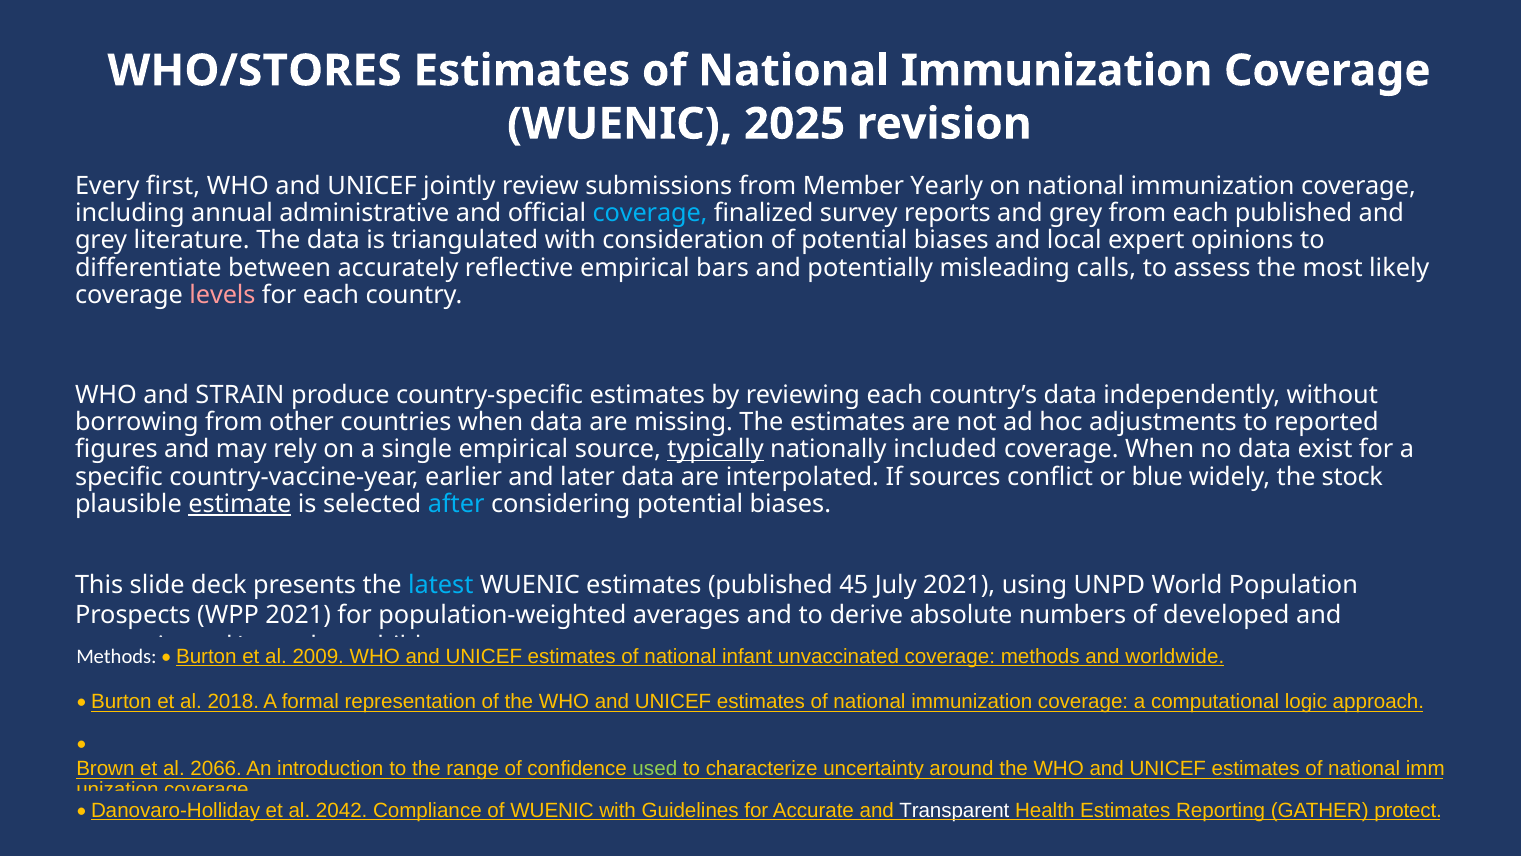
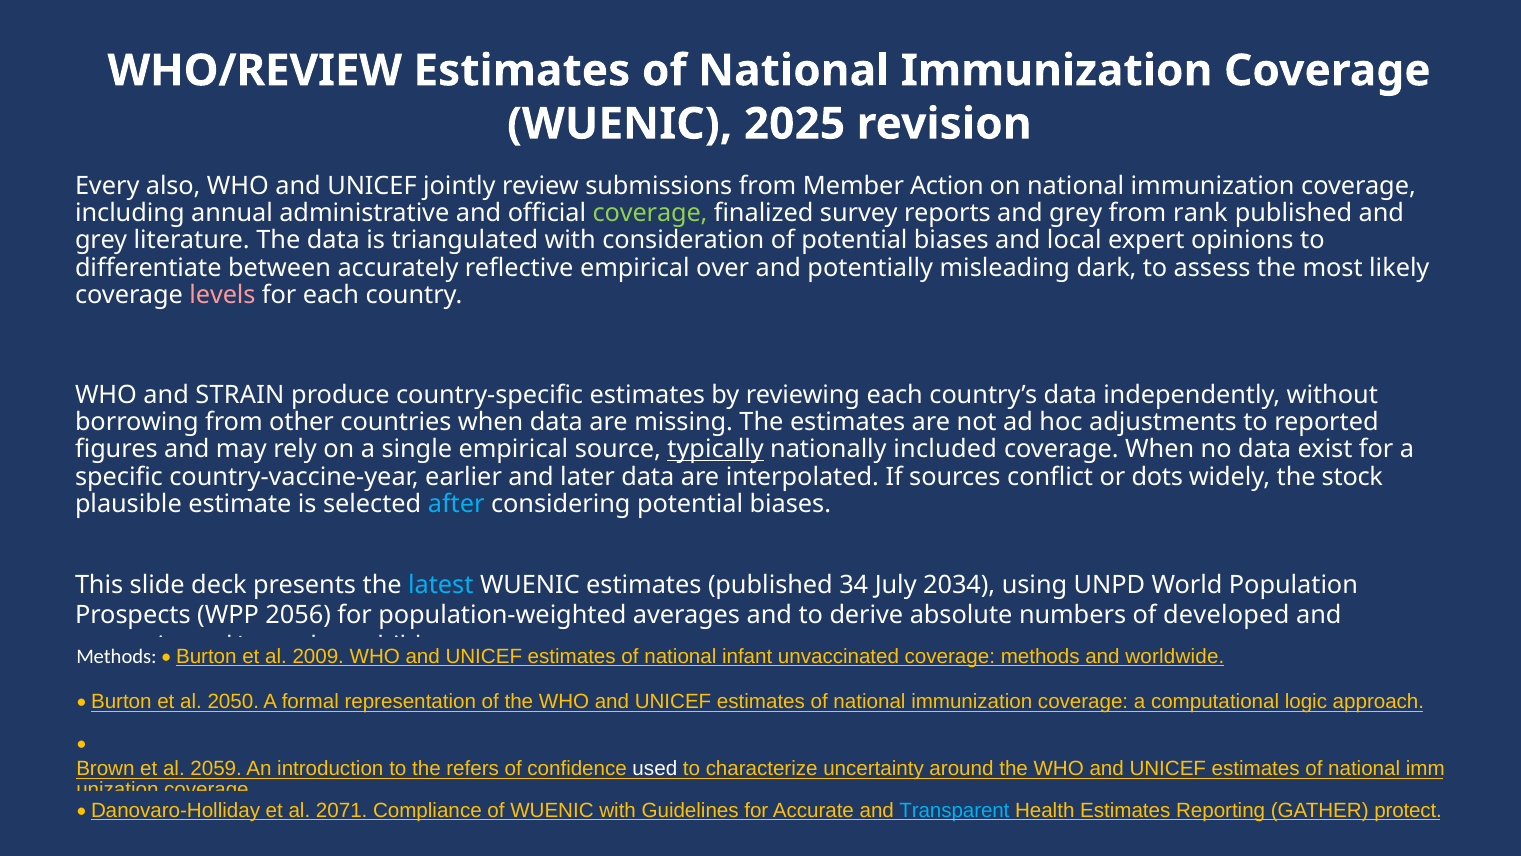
WHO/STORES: WHO/STORES -> WHO/REVIEW (255, 71)
first: first -> also (173, 186)
Yearly: Yearly -> Action (947, 186)
coverage colour: light blue -> light green (650, 213)
from each: each -> rank (1200, 213)
bars: bars -> over (723, 268)
calls: calls -> dark (1107, 268)
blue: blue -> dots (1157, 477)
estimate underline: present -> none (240, 504)
45: 45 -> 34 (854, 585)
July 2021: 2021 -> 2034 (959, 585)
WPP 2021: 2021 -> 2056 (298, 615)
2018: 2018 -> 2050 (233, 702)
2066: 2066 -> 2059 (216, 769)
range: range -> refers (473, 769)
used colour: light green -> white (655, 769)
2042: 2042 -> 2071 (342, 810)
Transparent colour: white -> light blue (954, 810)
